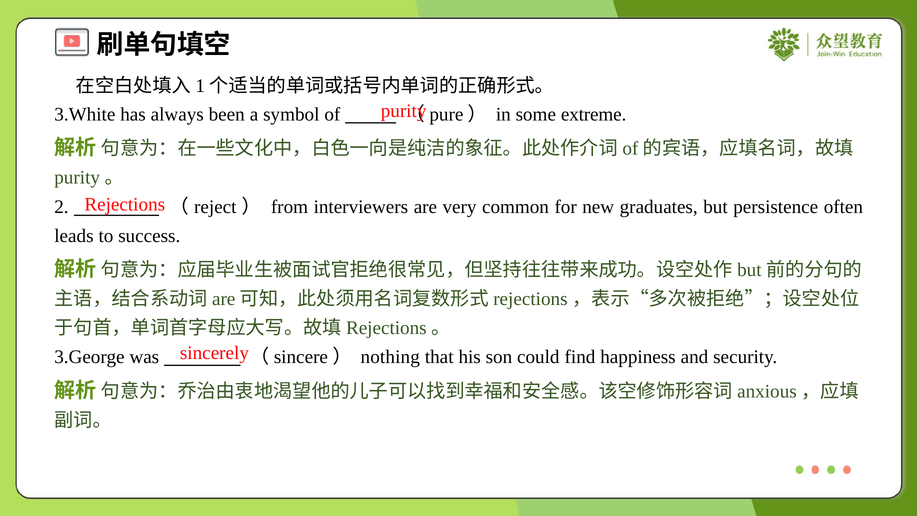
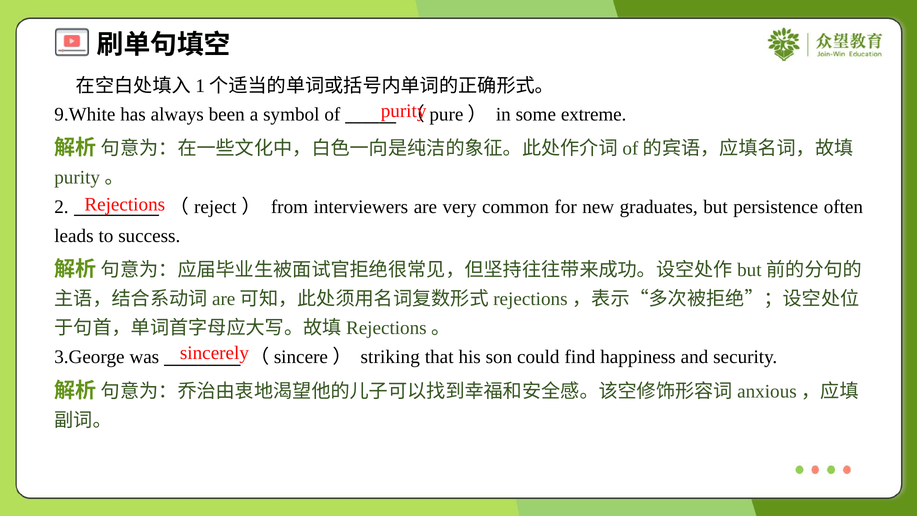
3.White: 3.White -> 9.White (85, 115)
nothing: nothing -> striking (390, 357)
